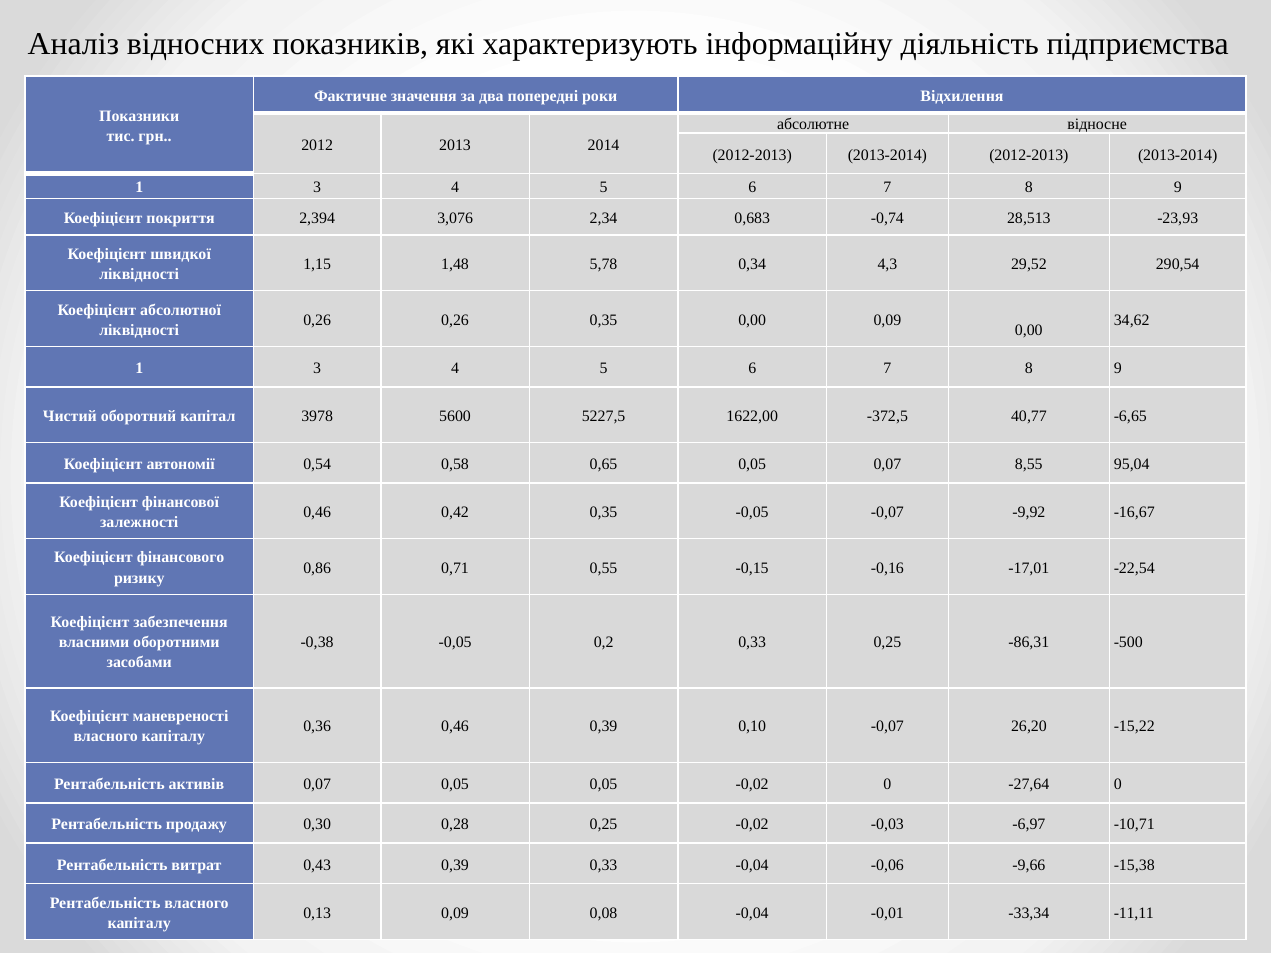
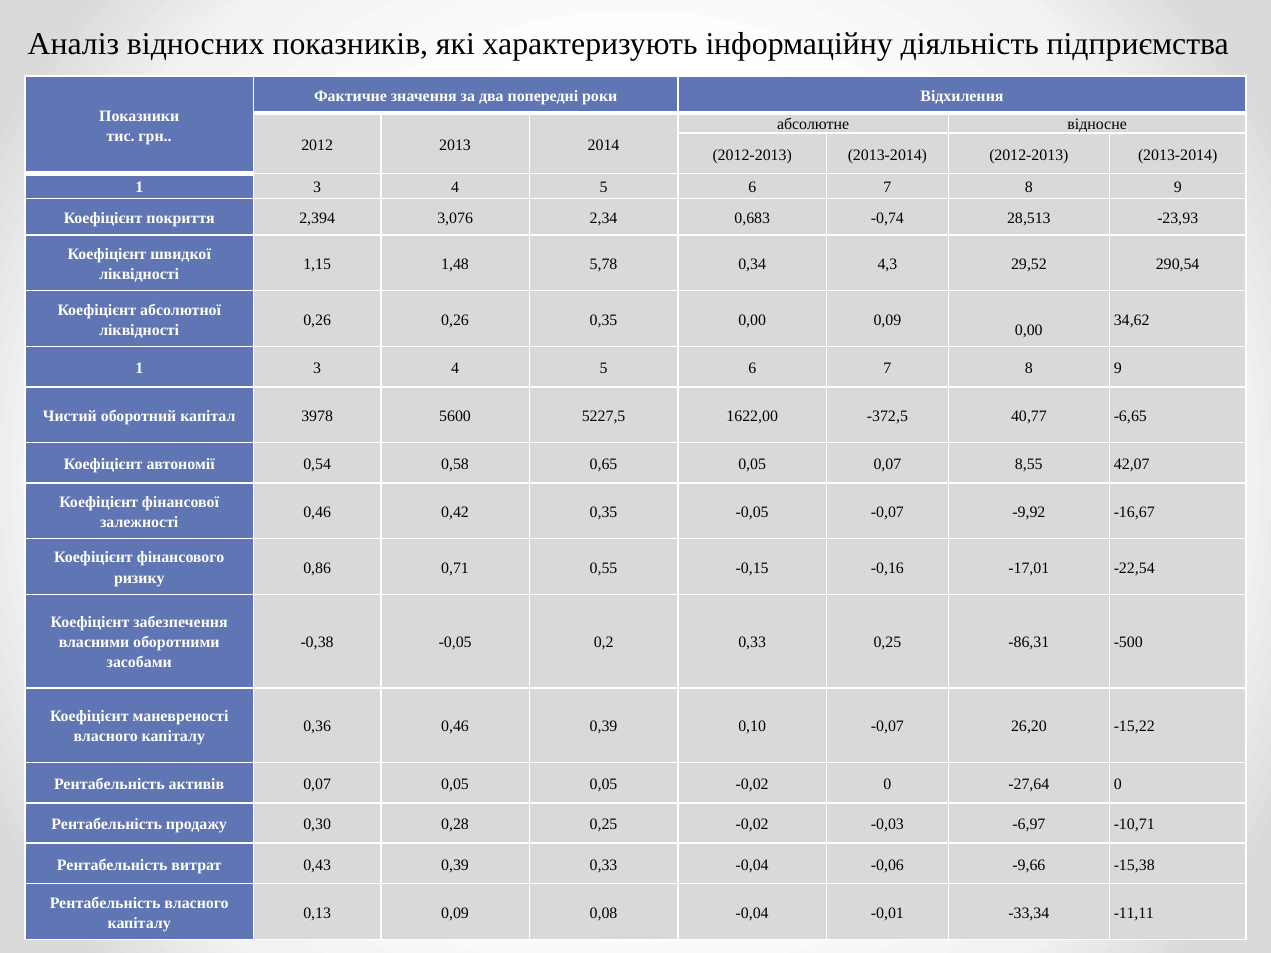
95,04: 95,04 -> 42,07 (1132, 464)
